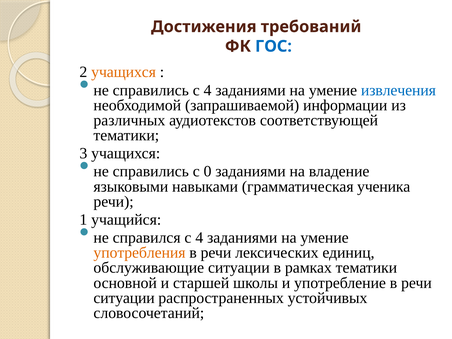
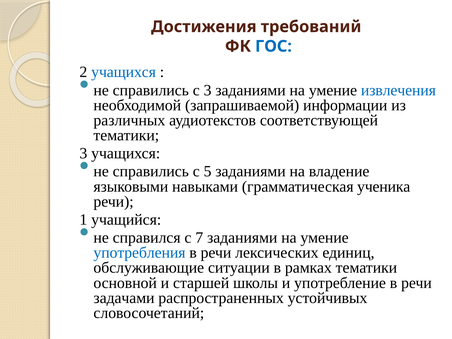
учащихся colour: orange -> blue (124, 72)
справились с 4: 4 -> 3 (208, 90)
0: 0 -> 5 (208, 171)
справился с 4: 4 -> 7 (199, 238)
употребления colour: orange -> blue (139, 253)
ситуации: ситуации -> задачами (124, 298)
